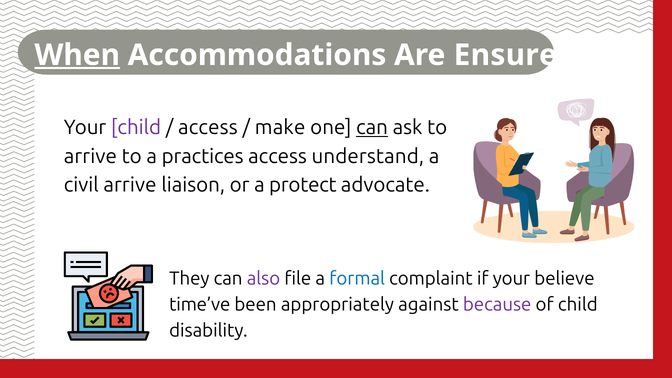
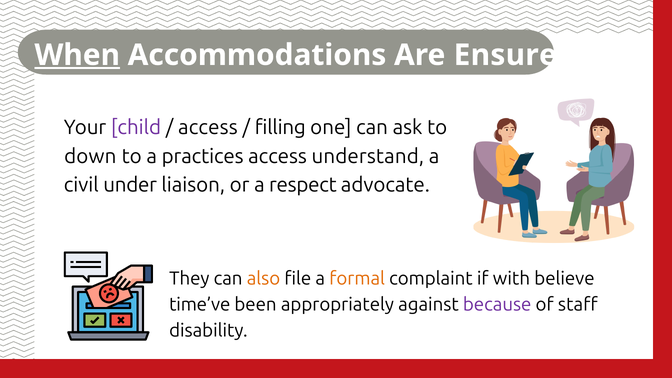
make: make -> filling (280, 128)
can underline: present -> none (372, 128)
arrive: arrive -> down (90, 156)
civil arrive: arrive -> under (130, 185)
protect: protect -> respect (303, 185)
also colour: purple -> orange (263, 278)
formal colour: blue -> orange (357, 278)
if your: your -> with (511, 278)
of child: child -> staff (578, 305)
